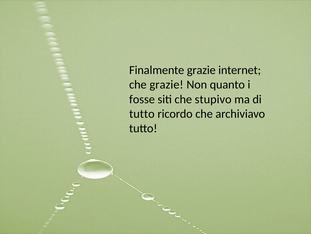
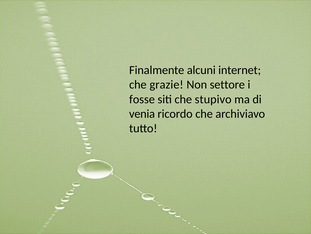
Finalmente grazie: grazie -> alcuni (201, 70)
quanto: quanto -> settore (227, 84)
tutto: tutto -> venia (142, 113)
